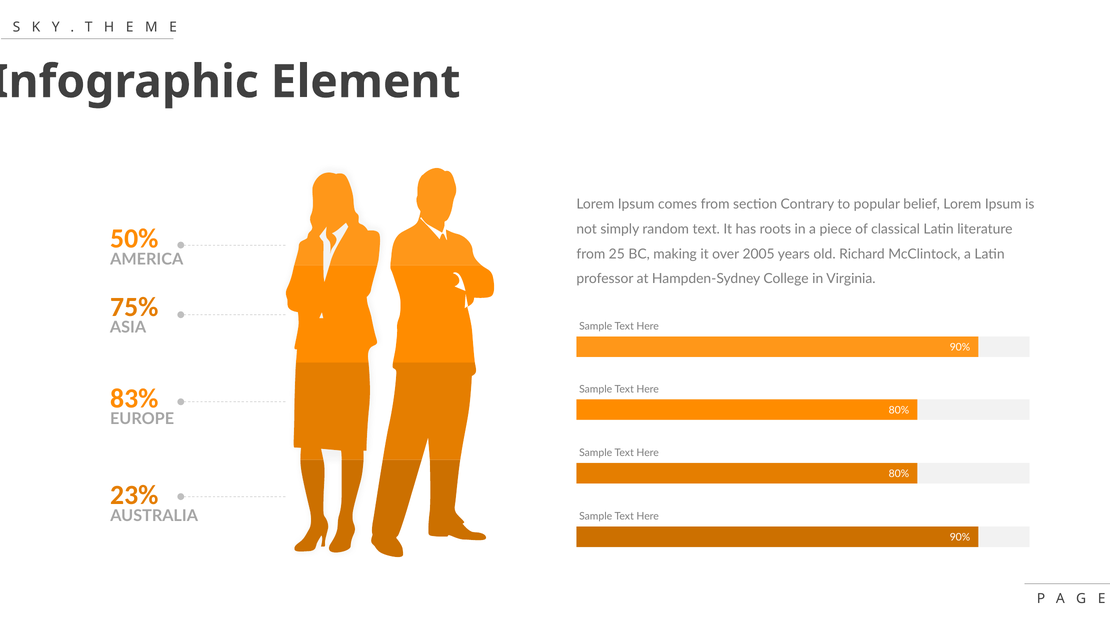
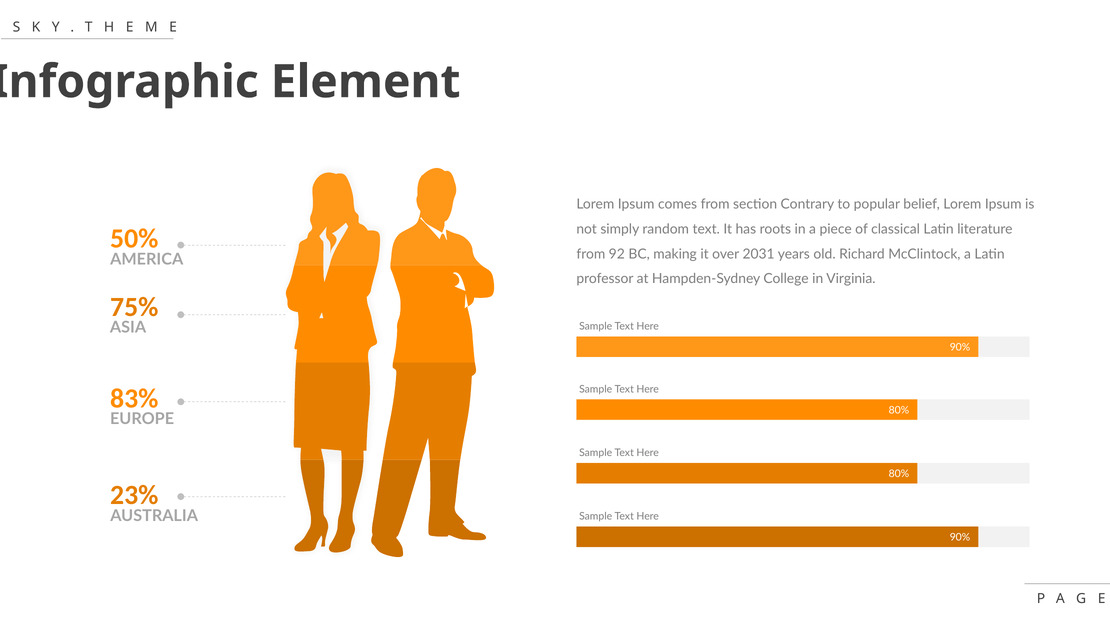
25: 25 -> 92 (617, 254)
2005: 2005 -> 2031 (759, 254)
